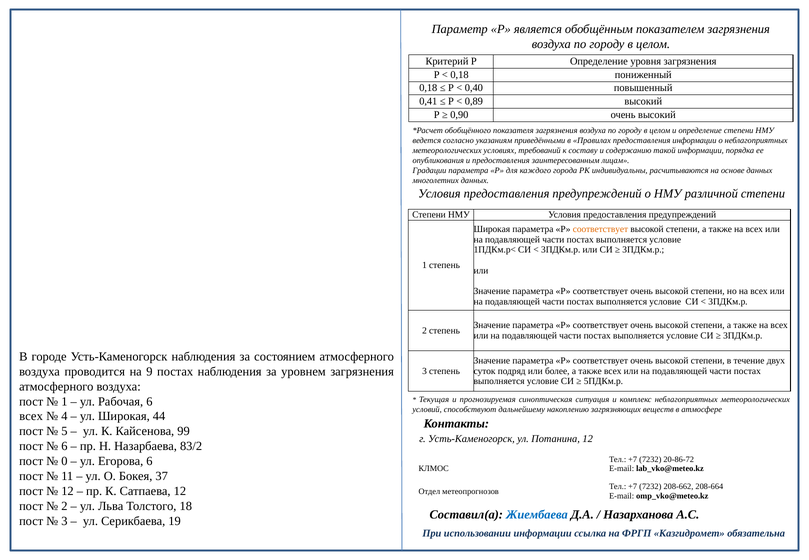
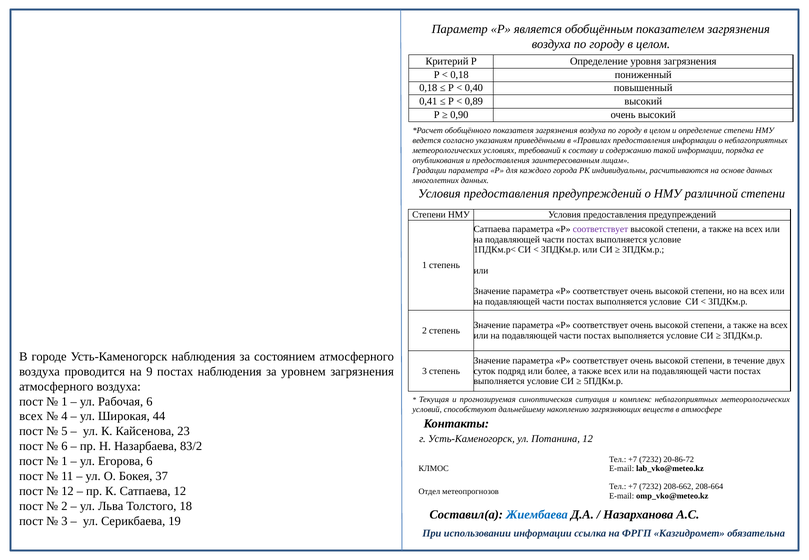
Широкая: Широкая -> Сатпаева (492, 229)
соответствует colour: orange -> purple (600, 229)
99: 99 -> 23 (184, 431)
0: 0 -> 1 (64, 461)
